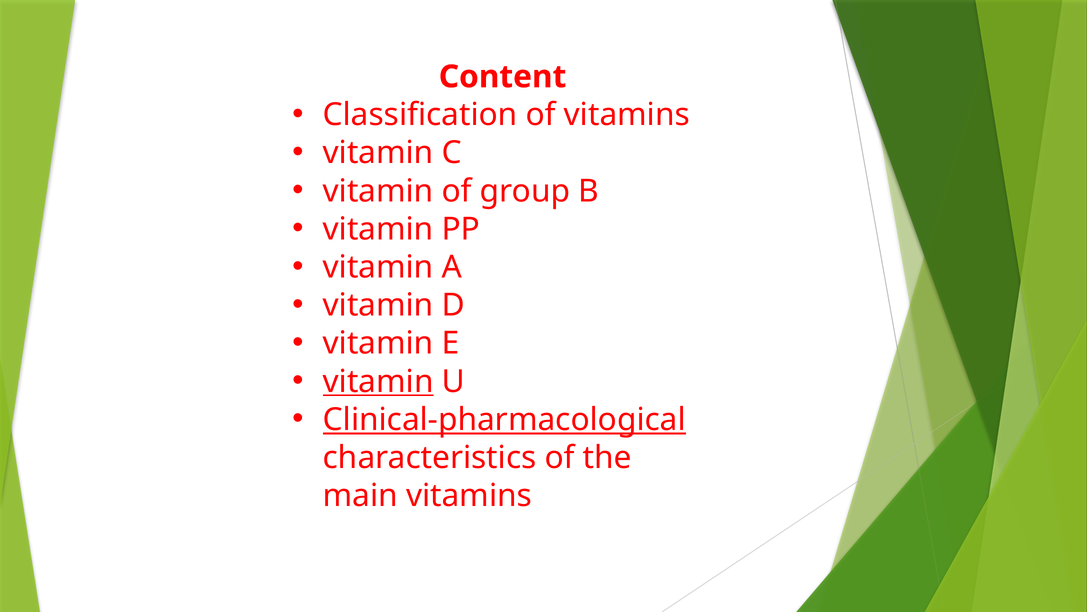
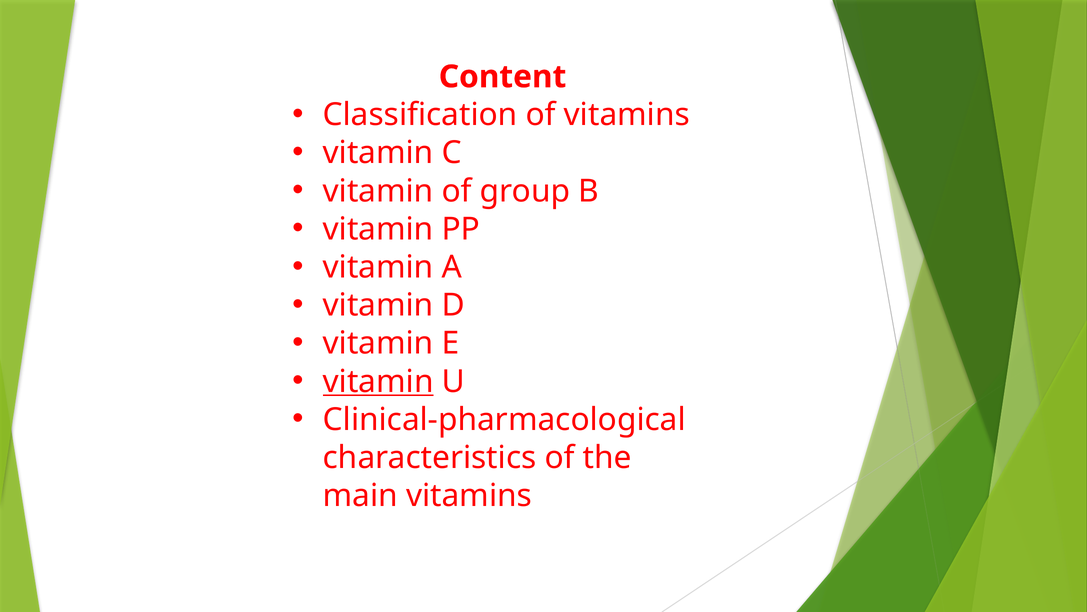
Clinical-pharmacological underline: present -> none (504, 419)
